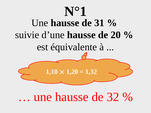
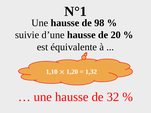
31: 31 -> 98 (99, 23)
